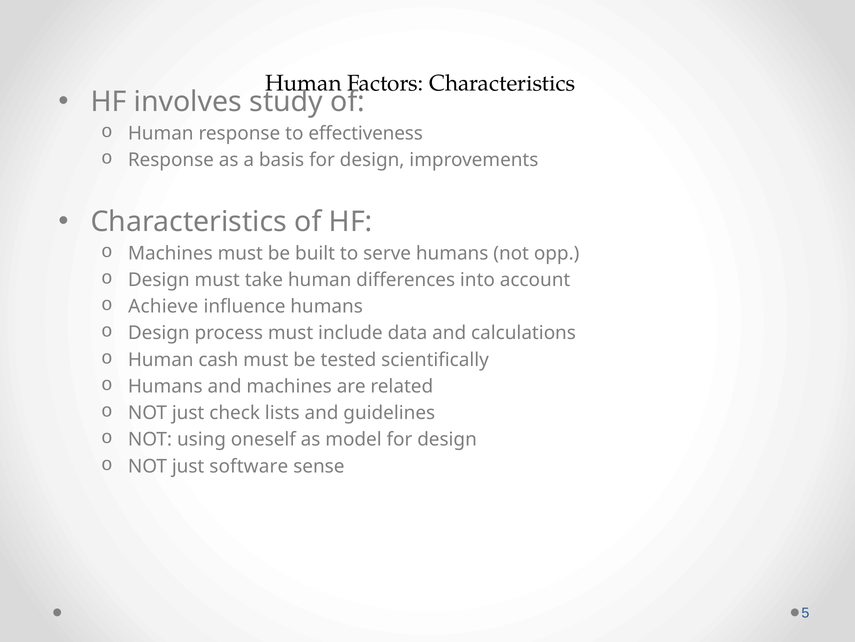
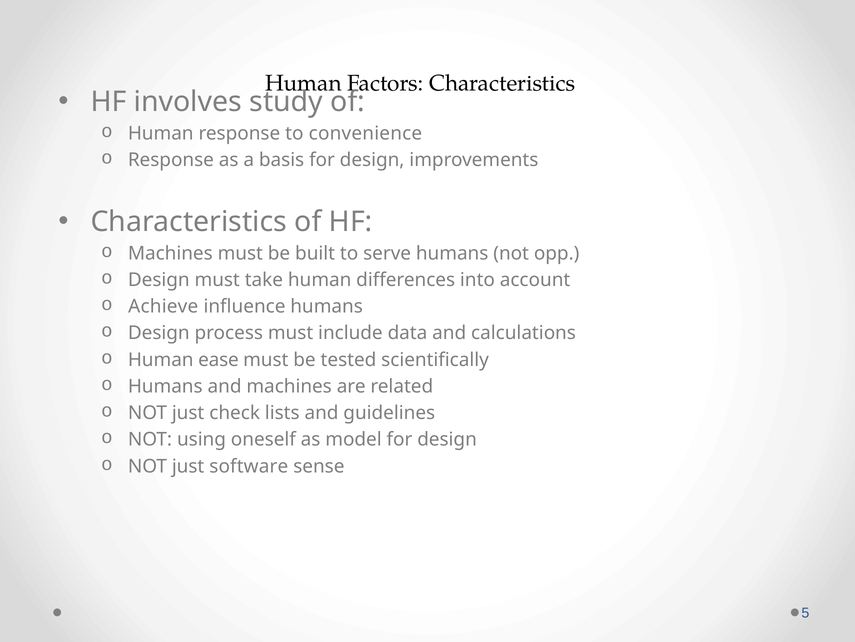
effectiveness: effectiveness -> convenience (365, 133)
cash: cash -> ease (218, 359)
